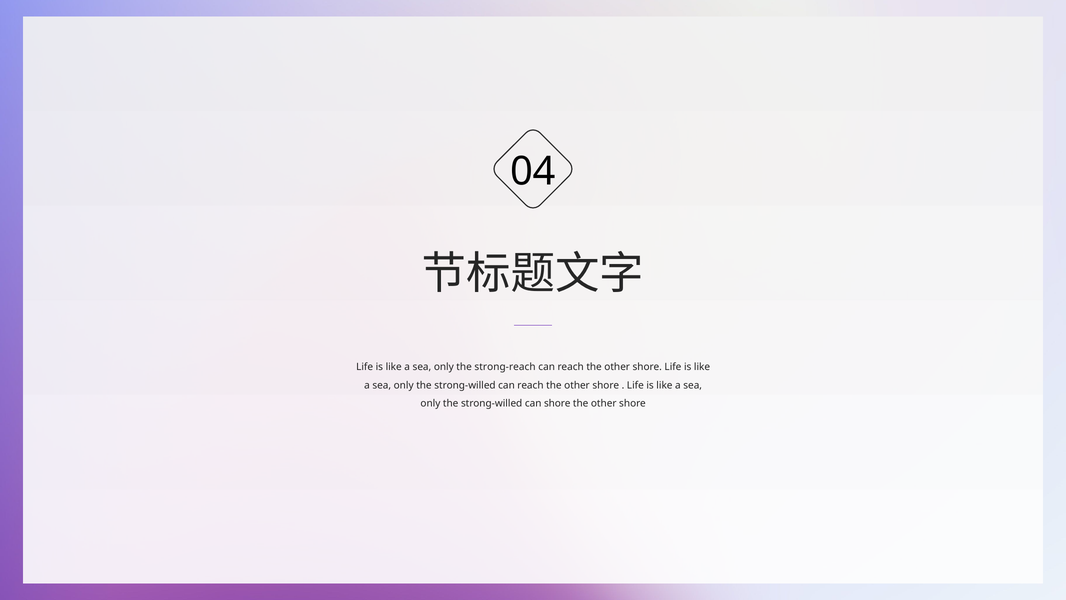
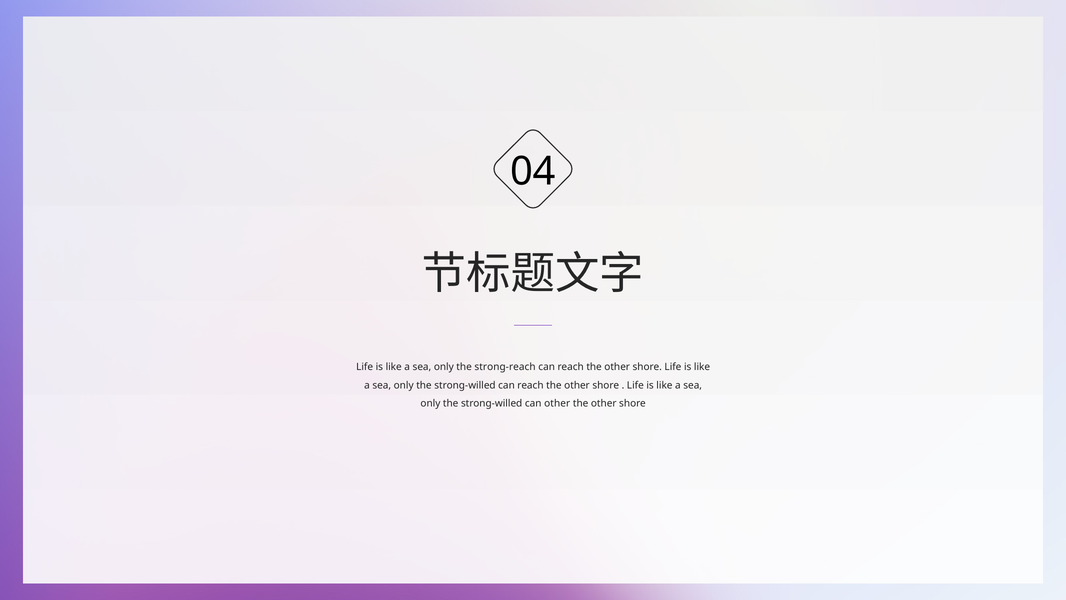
can shore: shore -> other (557, 403)
